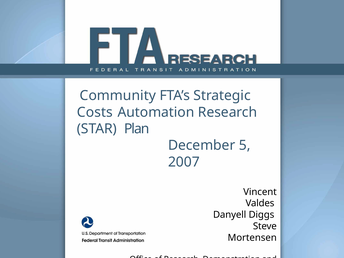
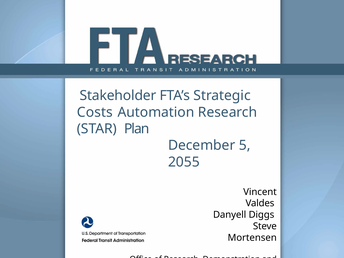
Community: Community -> Stakeholder (118, 96)
2007: 2007 -> 2055 (184, 162)
